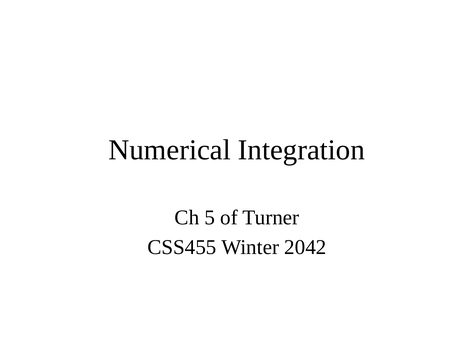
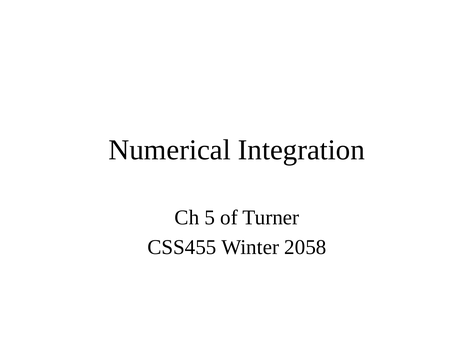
2042: 2042 -> 2058 (305, 247)
